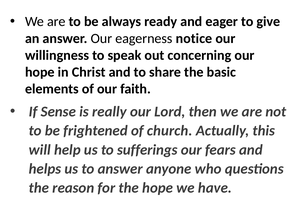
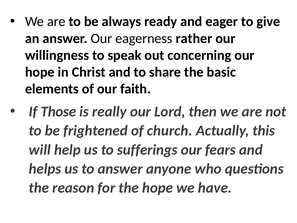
notice: notice -> rather (194, 38)
Sense: Sense -> Those (58, 111)
